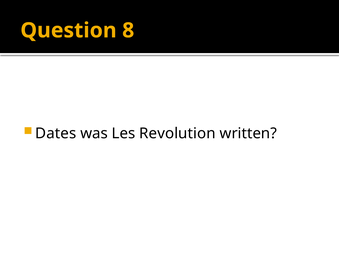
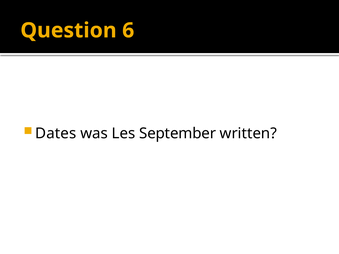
8: 8 -> 6 (128, 30)
Revolution: Revolution -> September (178, 134)
